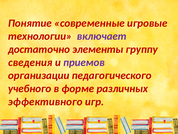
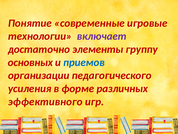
сведения: сведения -> основных (30, 62)
приемов colour: purple -> blue (84, 62)
учебного: учебного -> усиления (30, 88)
